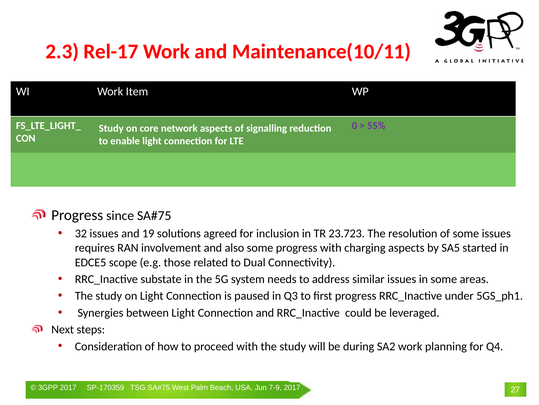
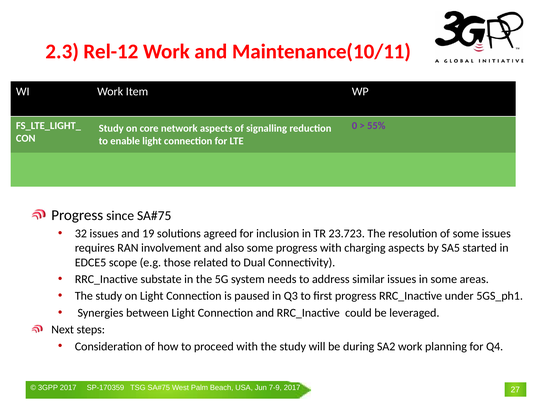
Rel-17: Rel-17 -> Rel-12 (111, 51)
